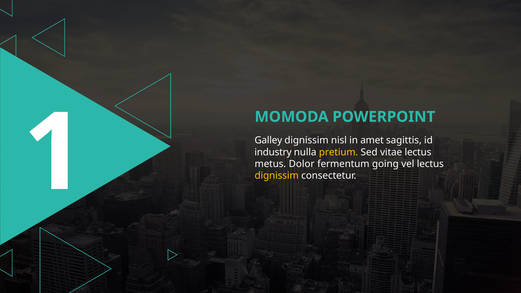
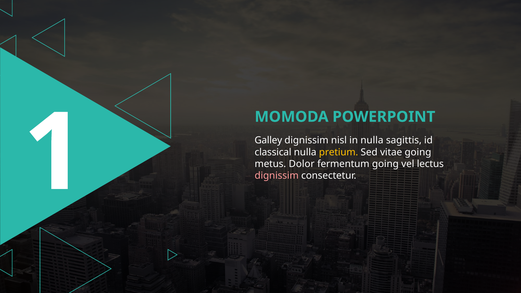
in amet: amet -> nulla (372, 140)
industry: industry -> classical (273, 152)
vitae lectus: lectus -> going (418, 152)
dignissim colour: yellow -> pink (277, 176)
